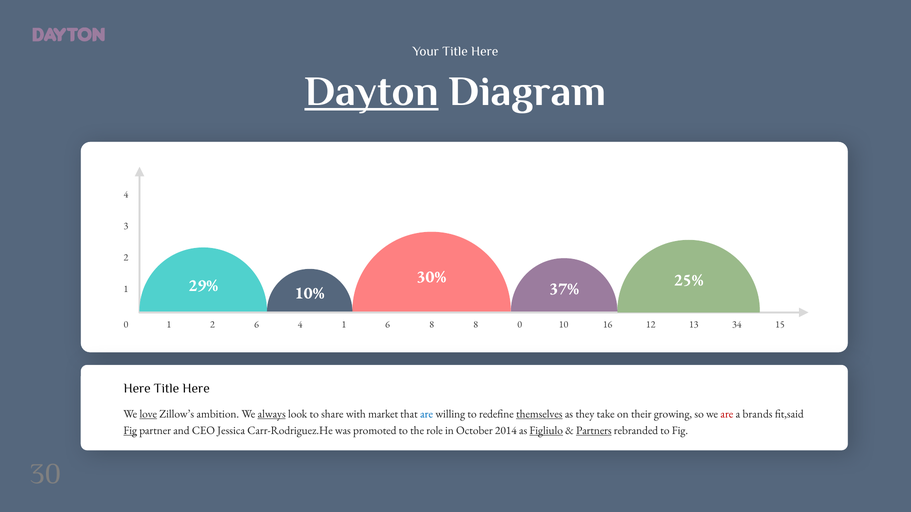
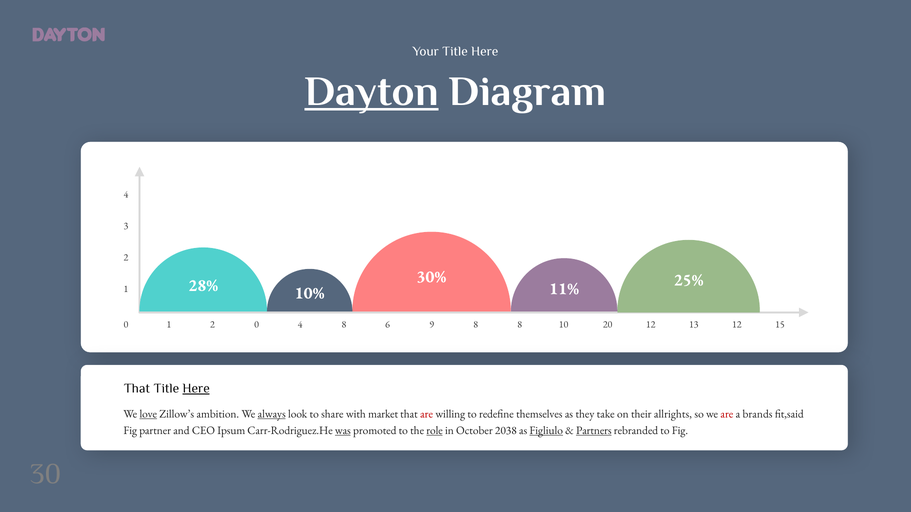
29%: 29% -> 28% (203, 285)
37%: 37% -> 11% (564, 289)
2 6: 6 -> 0 (257, 325)
1: 1 -> 8 (344, 325)
6 8: 8 -> 9 (432, 325)
8 0: 0 -> 8 (520, 325)
16: 16 -> 20 (608, 325)
13 34: 34 -> 12 (737, 325)
Here: Here -> That (137, 389)
Here underline: none -> present (196, 389)
are colour: blue -> red (427, 414)
themselves underline: present -> none (539, 414)
growing: growing -> allrights (673, 414)
Fig underline: present -> none (130, 431)
Jessica: Jessica -> Ipsum (231, 431)
was underline: none -> present (343, 431)
role underline: none -> present (435, 431)
2014: 2014 -> 2038 (506, 431)
